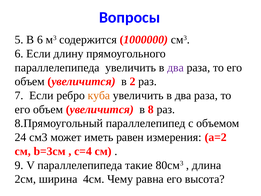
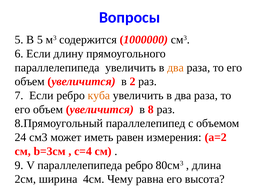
В 6: 6 -> 5 (40, 40)
два colour: purple -> orange (176, 67)
параллелепипеда такие: такие -> ребро (139, 165)
